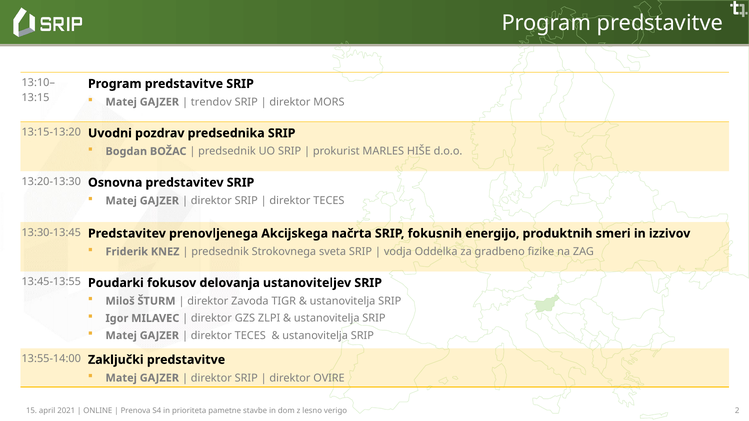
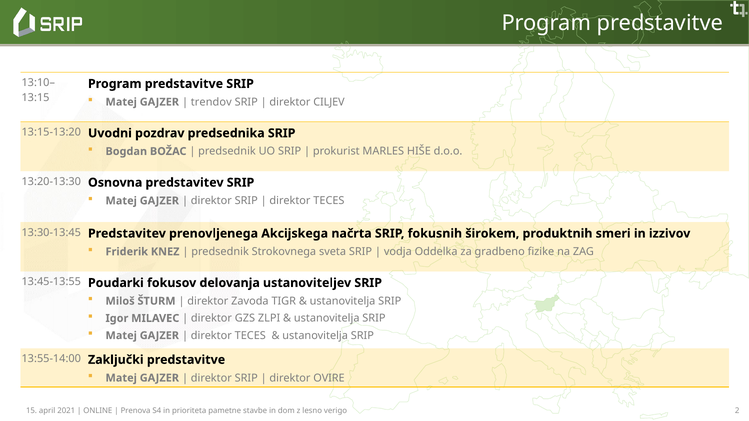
MORS: MORS -> CILJEV (329, 102)
energijo: energijo -> širokem (492, 234)
